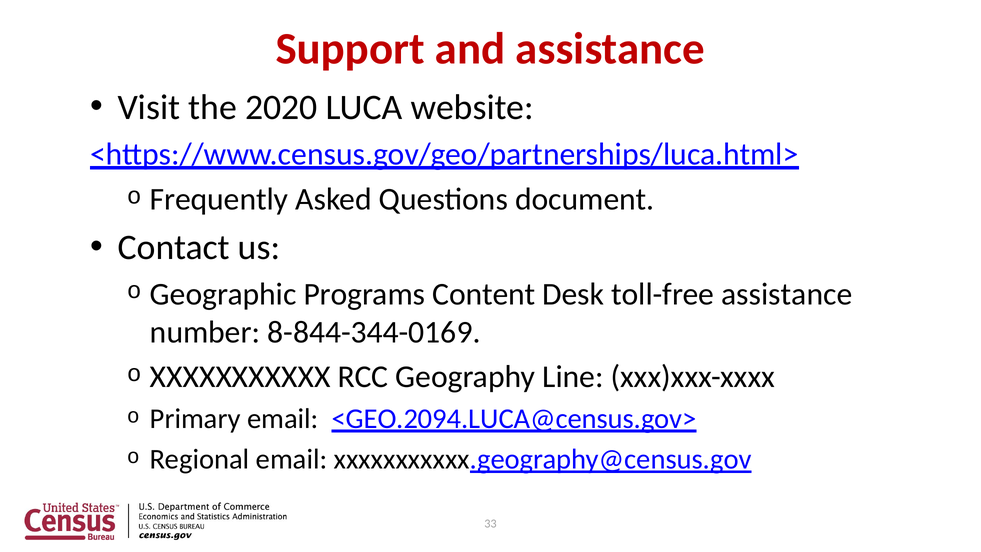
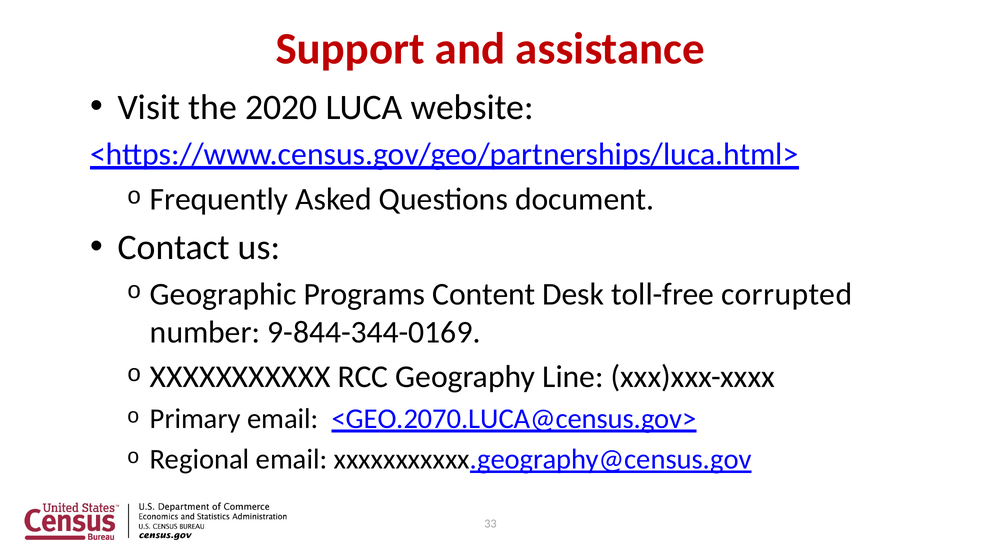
toll-free assistance: assistance -> corrupted (787, 294)
8-844-344-0169: 8-844-344-0169 -> 9-844-344-0169 (374, 332)
<GEO.2094.LUCA@census.gov>: <GEO.2094.LUCA@census.gov> -> <GEO.2070.LUCA@census.gov> (514, 418)
